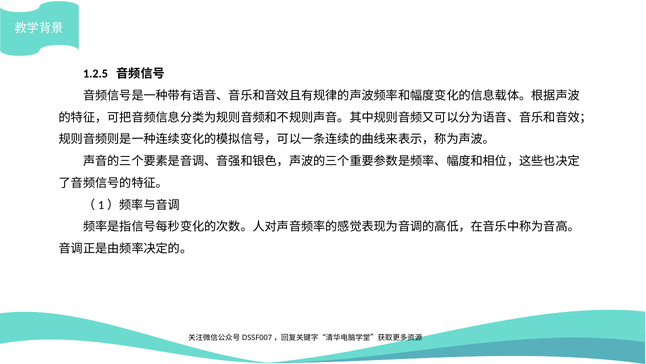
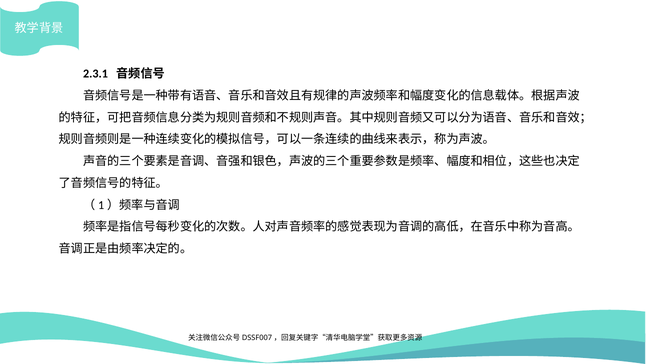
1.2.5: 1.2.5 -> 2.3.1 (96, 74)
